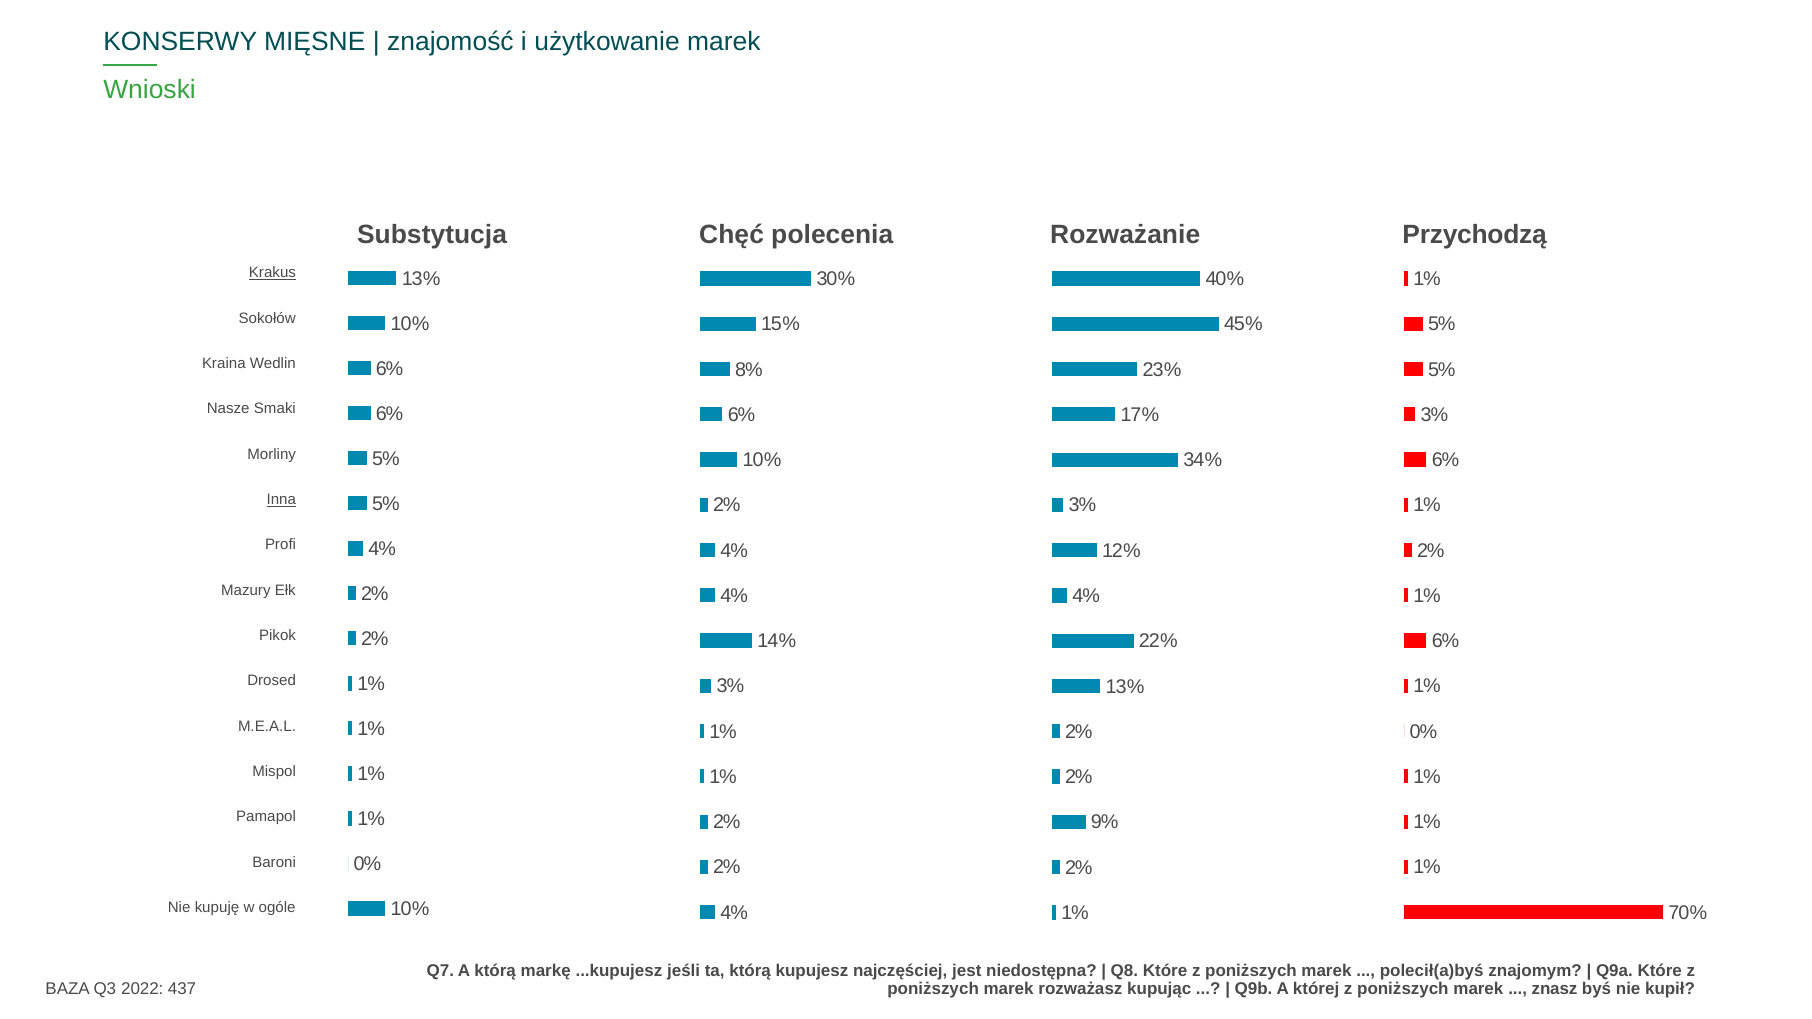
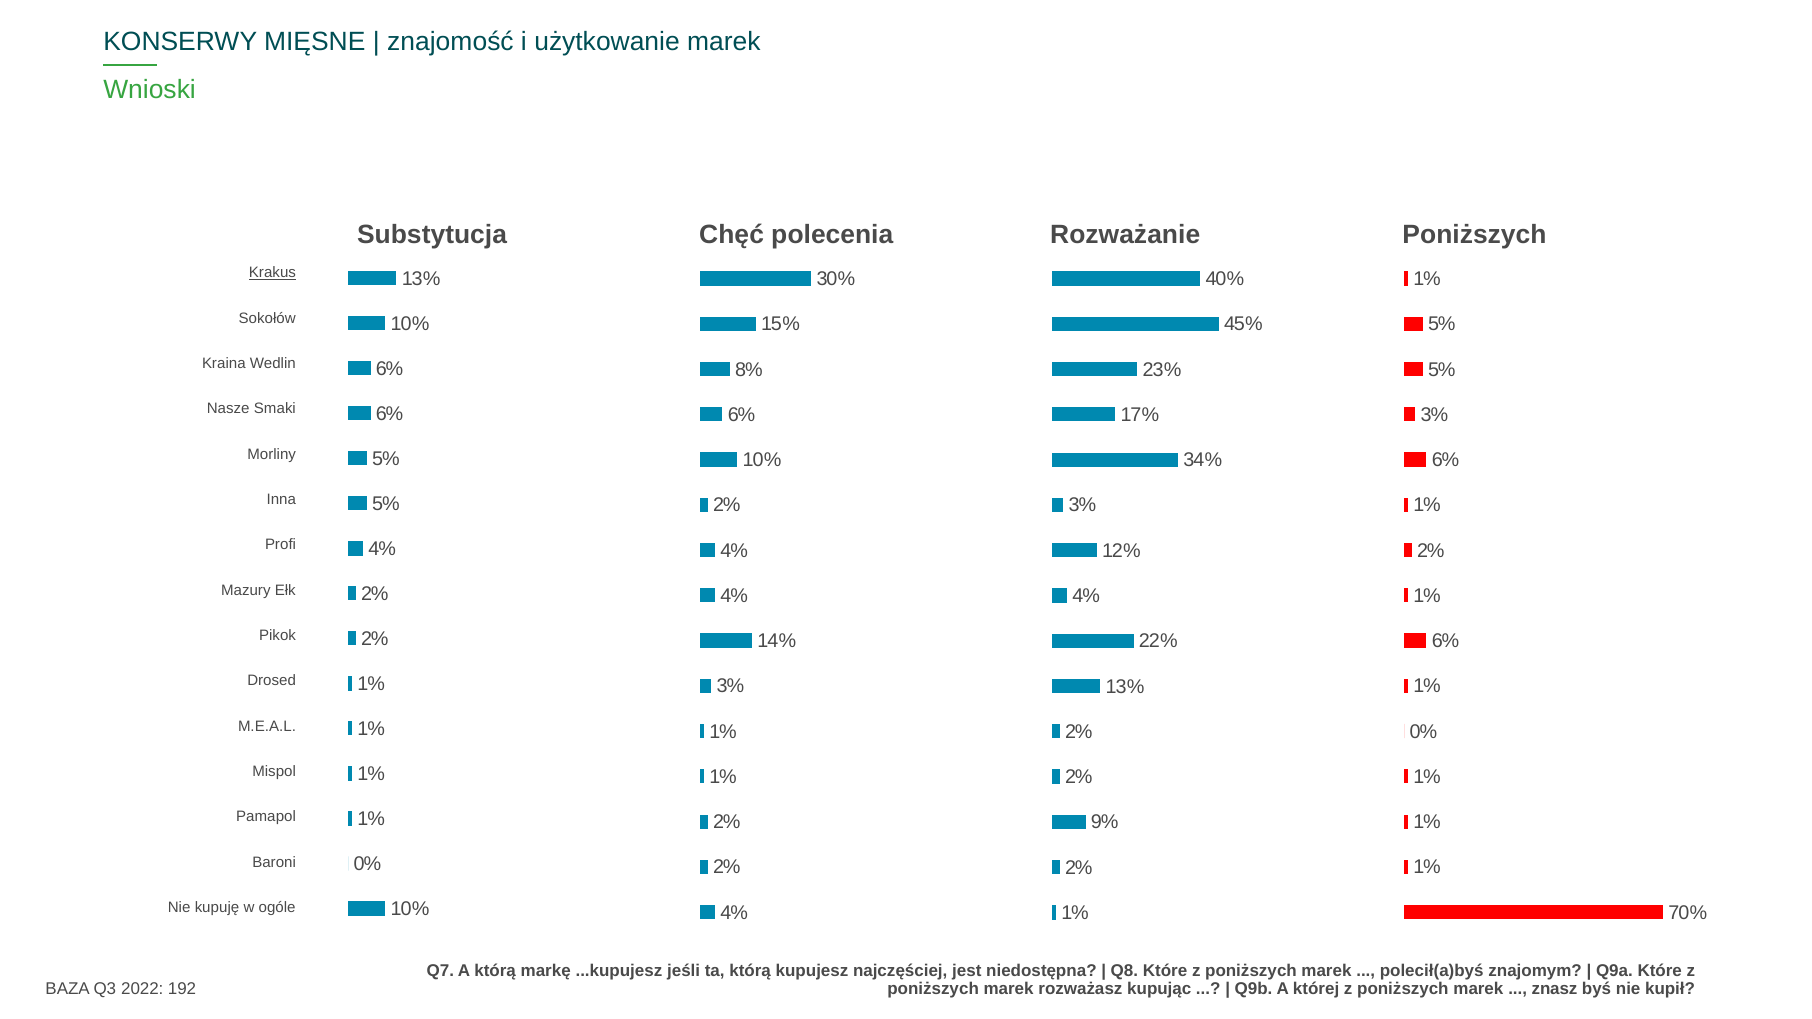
Rozważanie Przychodzą: Przychodzą -> Poniższych (1475, 234)
Inna underline: present -> none (281, 500)
437: 437 -> 192 (182, 989)
